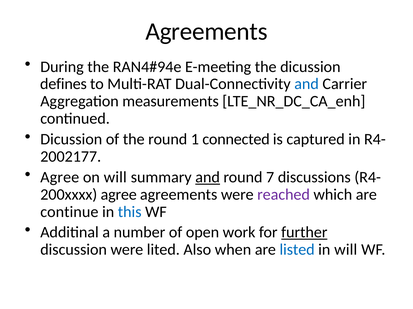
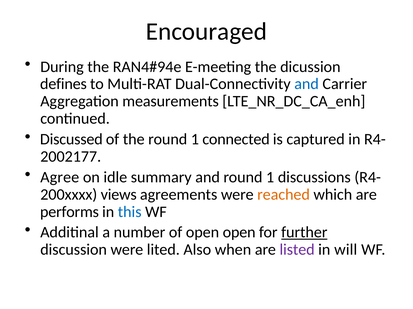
Agreements: Agreements -> Encouraged (206, 32)
Dicussion: Dicussion -> Discussed (71, 140)
on will: will -> idle (115, 178)
and underline: present -> none (208, 178)
7: 7 -> 1 (270, 178)
agree: agree -> views (119, 195)
reached colour: purple -> orange (284, 195)
continue: continue -> performs (69, 212)
open work: work -> open (239, 233)
listed colour: blue -> purple (297, 250)
